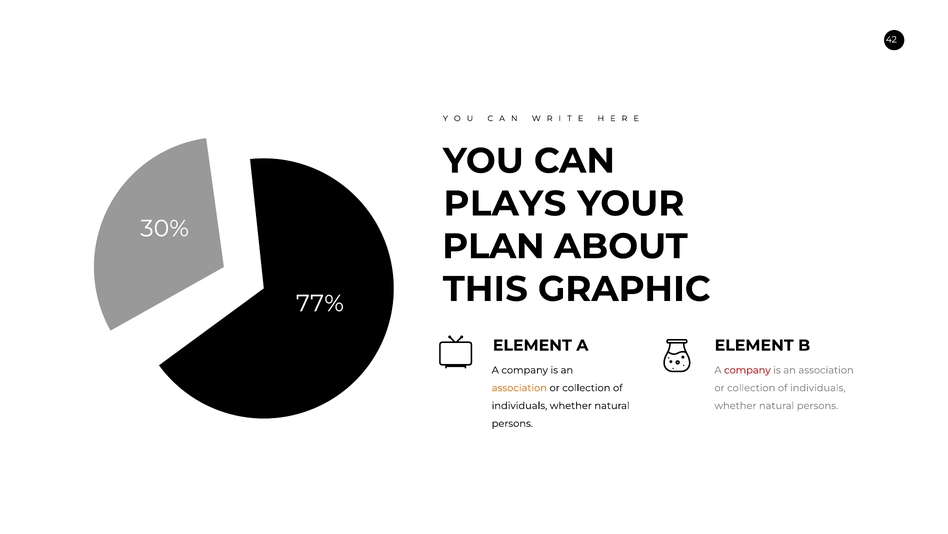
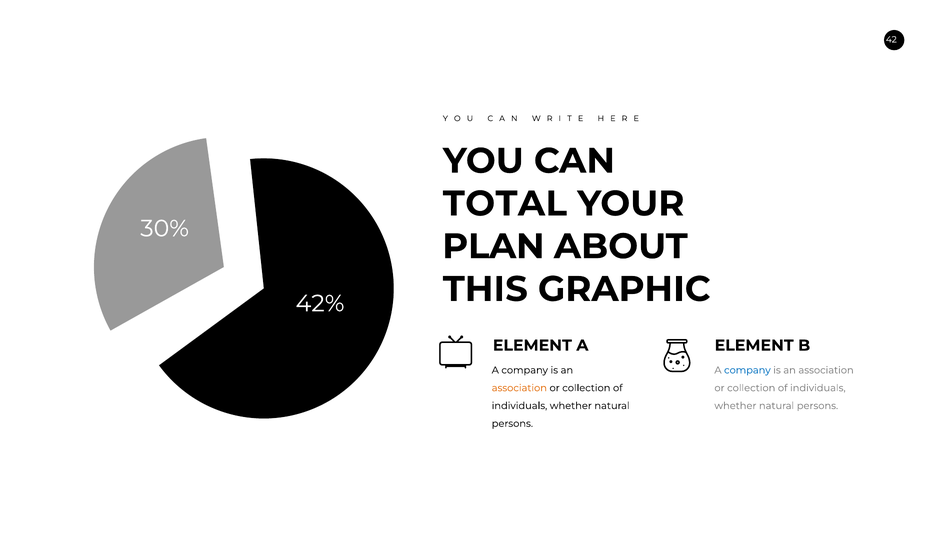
PLAYS: PLAYS -> TOTAL (505, 203)
77%: 77% -> 42% (320, 303)
company colour: red -> blue (747, 370)
